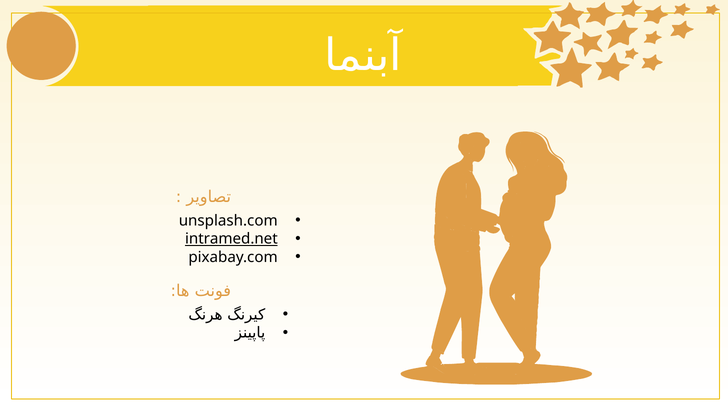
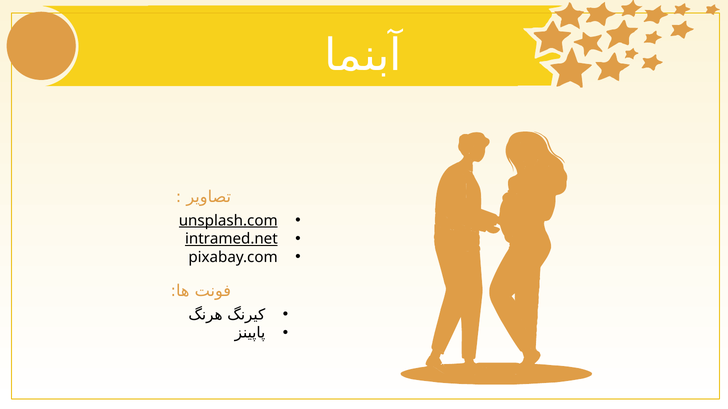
unsplash.com underline: none -> present (228, 221)
